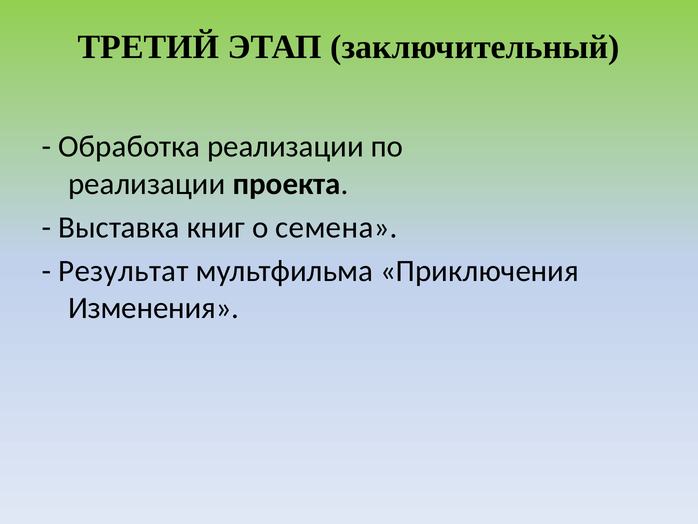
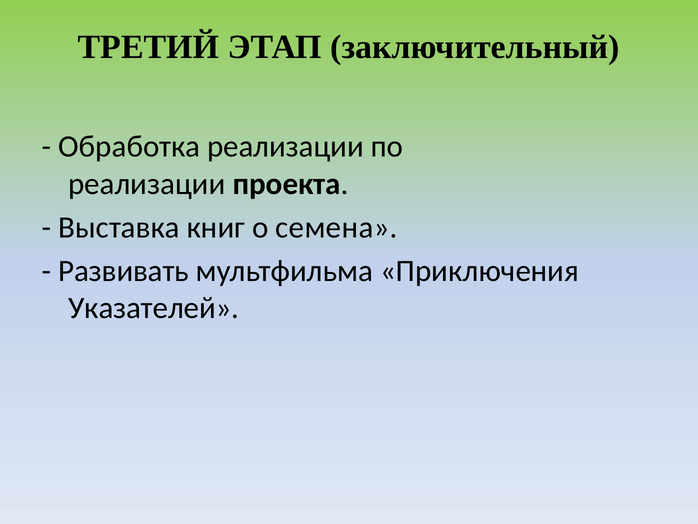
Результат: Результат -> Развивать (124, 271)
Изменения: Изменения -> Указателей (154, 308)
